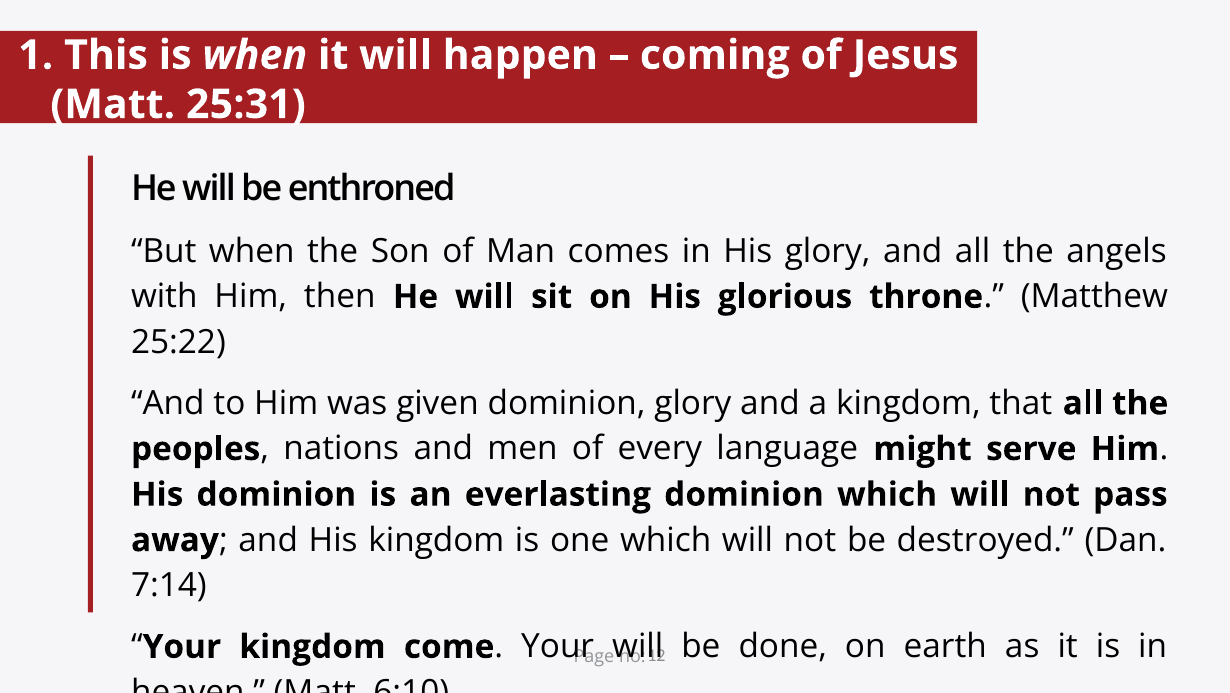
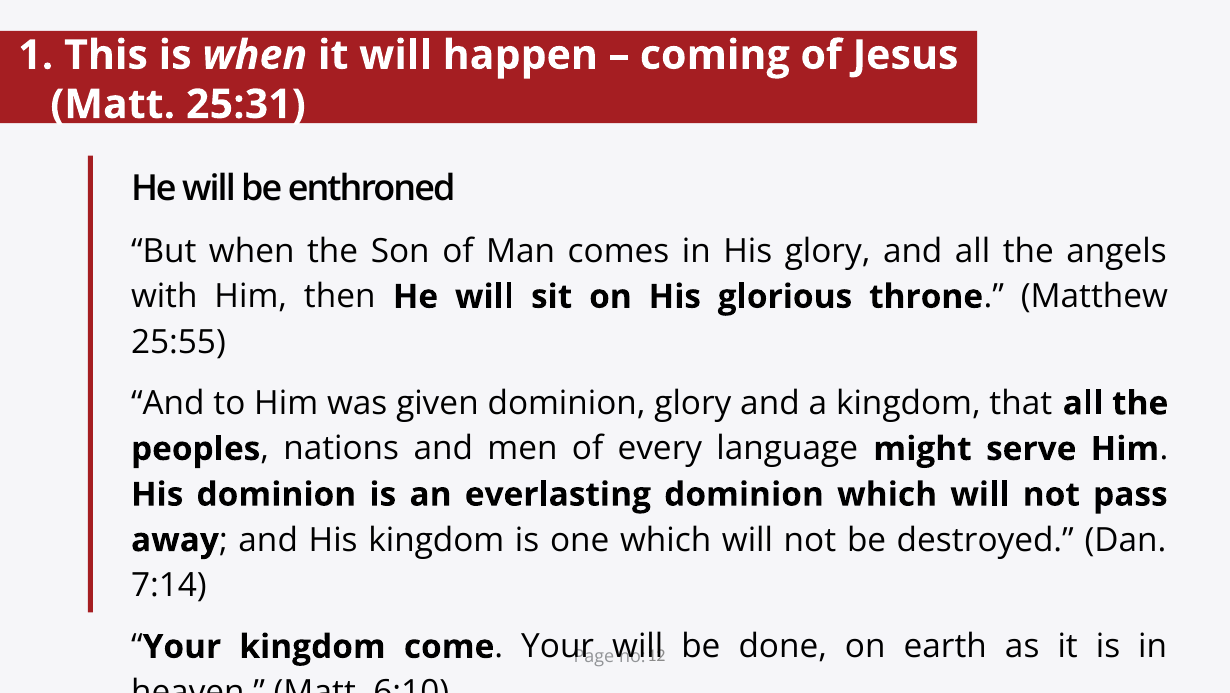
25:22: 25:22 -> 25:55 (178, 343)
